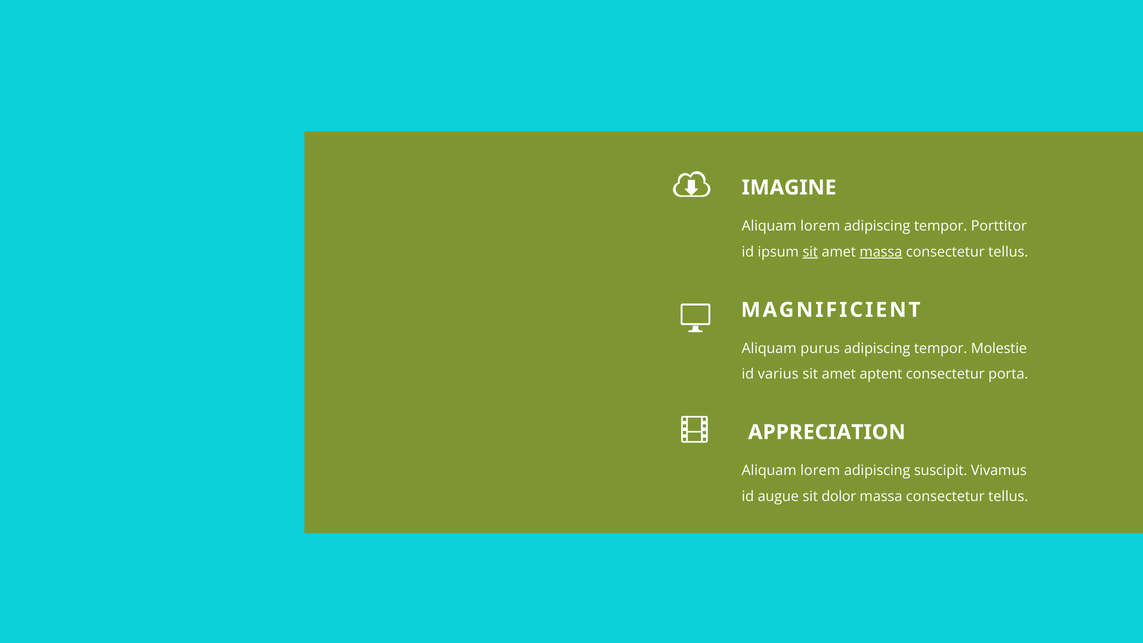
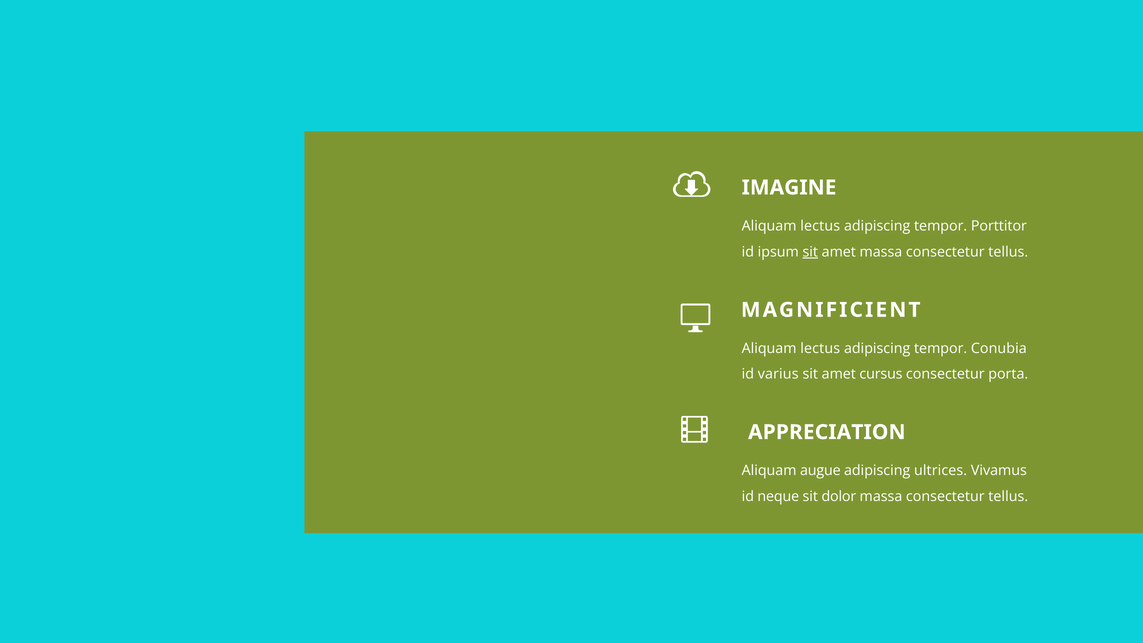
lorem: lorem -> lectus (820, 226)
massa underline: present -> none (881, 252)
purus: purus -> lectus (820, 348)
Molestie: Molestie -> Conubia (999, 348)
aptent: aptent -> cursus (881, 374)
lorem: lorem -> augue (820, 471)
suscipit: suscipit -> ultrices (941, 471)
augue: augue -> neque (778, 496)
